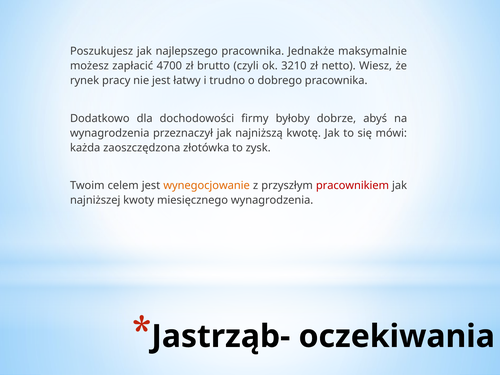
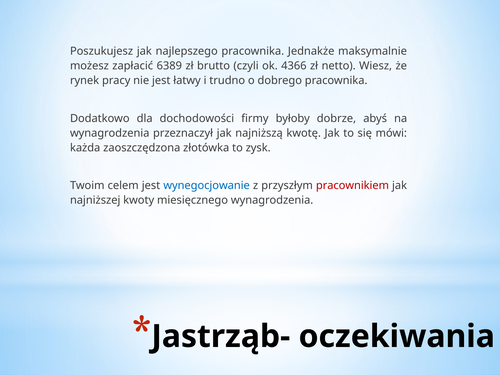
4700: 4700 -> 6389 (169, 66)
3210: 3210 -> 4366 (294, 66)
wynegocjowanie colour: orange -> blue (207, 186)
